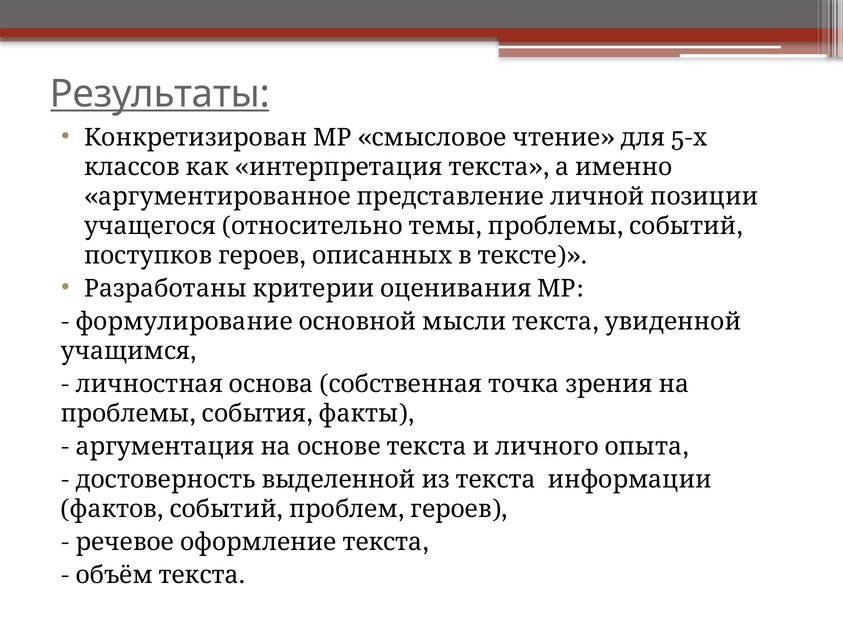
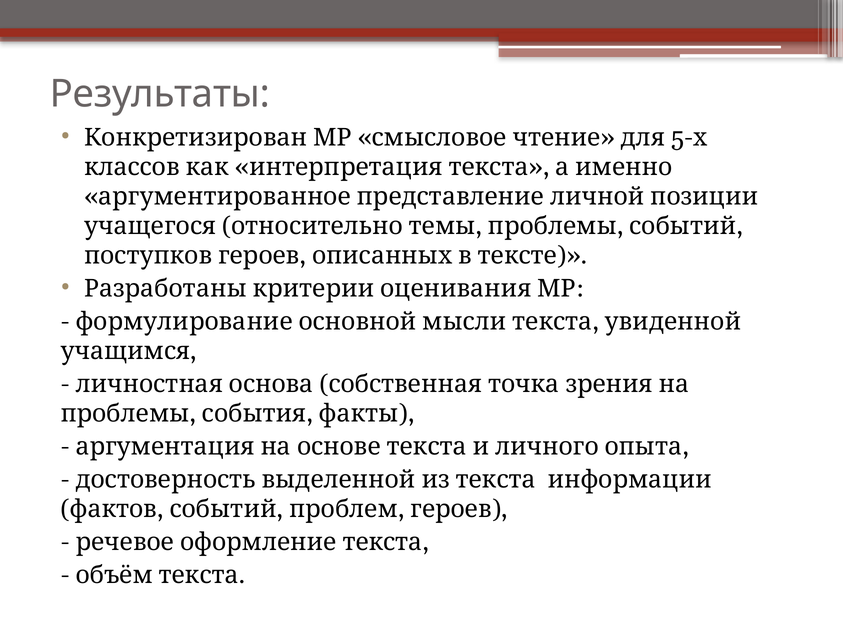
Результаты underline: present -> none (160, 94)
